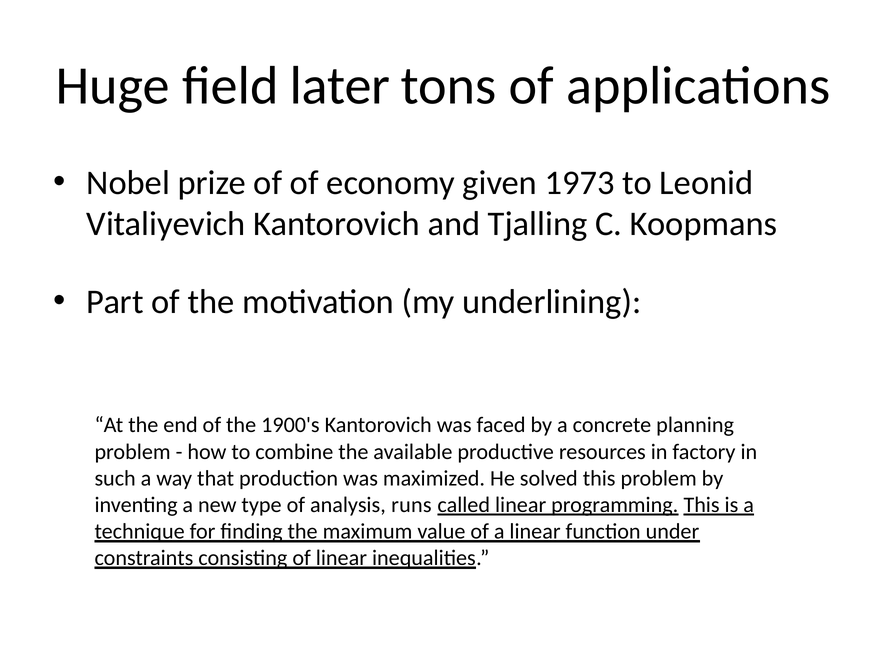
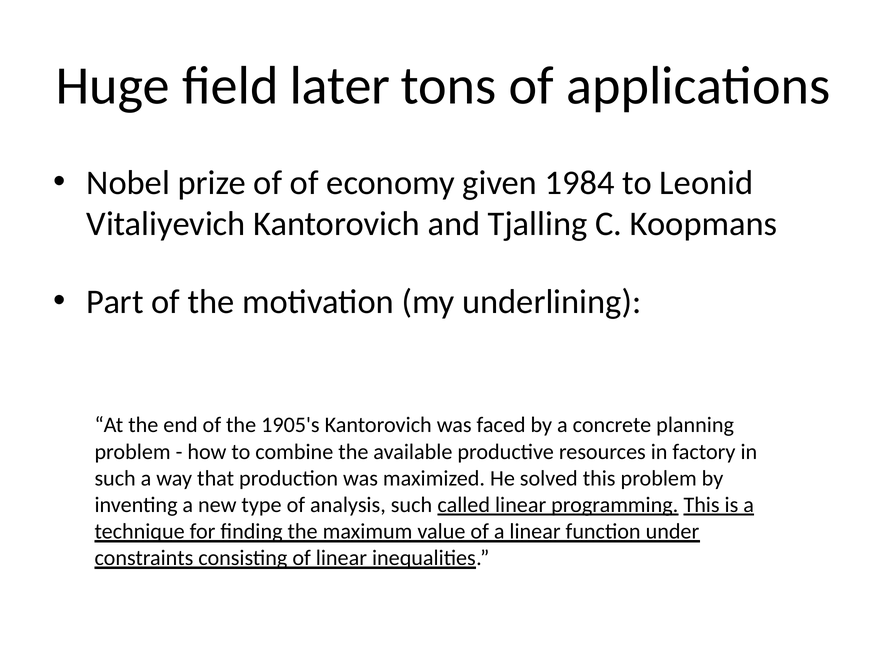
1973: 1973 -> 1984 (580, 183)
1900's: 1900's -> 1905's (290, 425)
analysis runs: runs -> such (411, 505)
